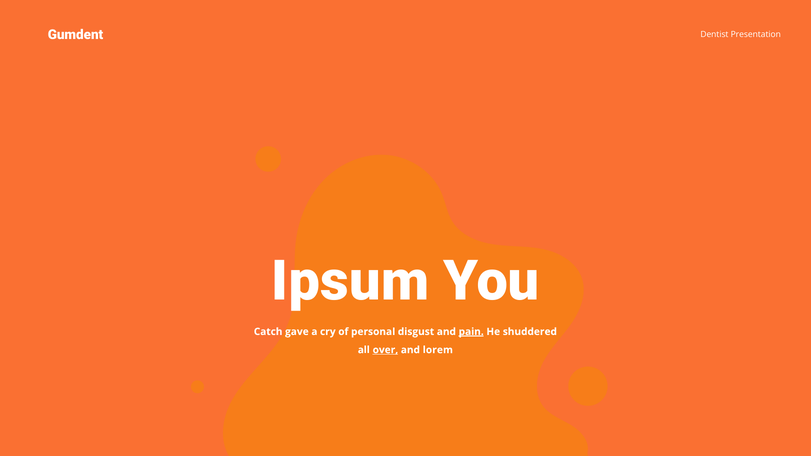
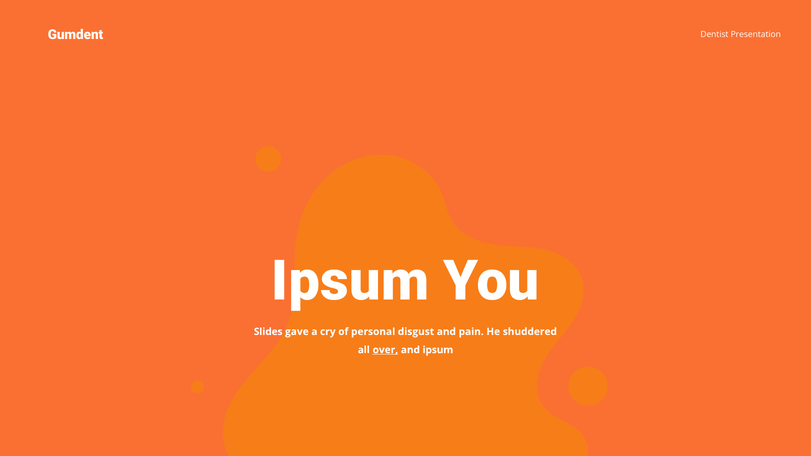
Catch: Catch -> Slides (268, 332)
pain underline: present -> none (471, 332)
and lorem: lorem -> ipsum (438, 350)
